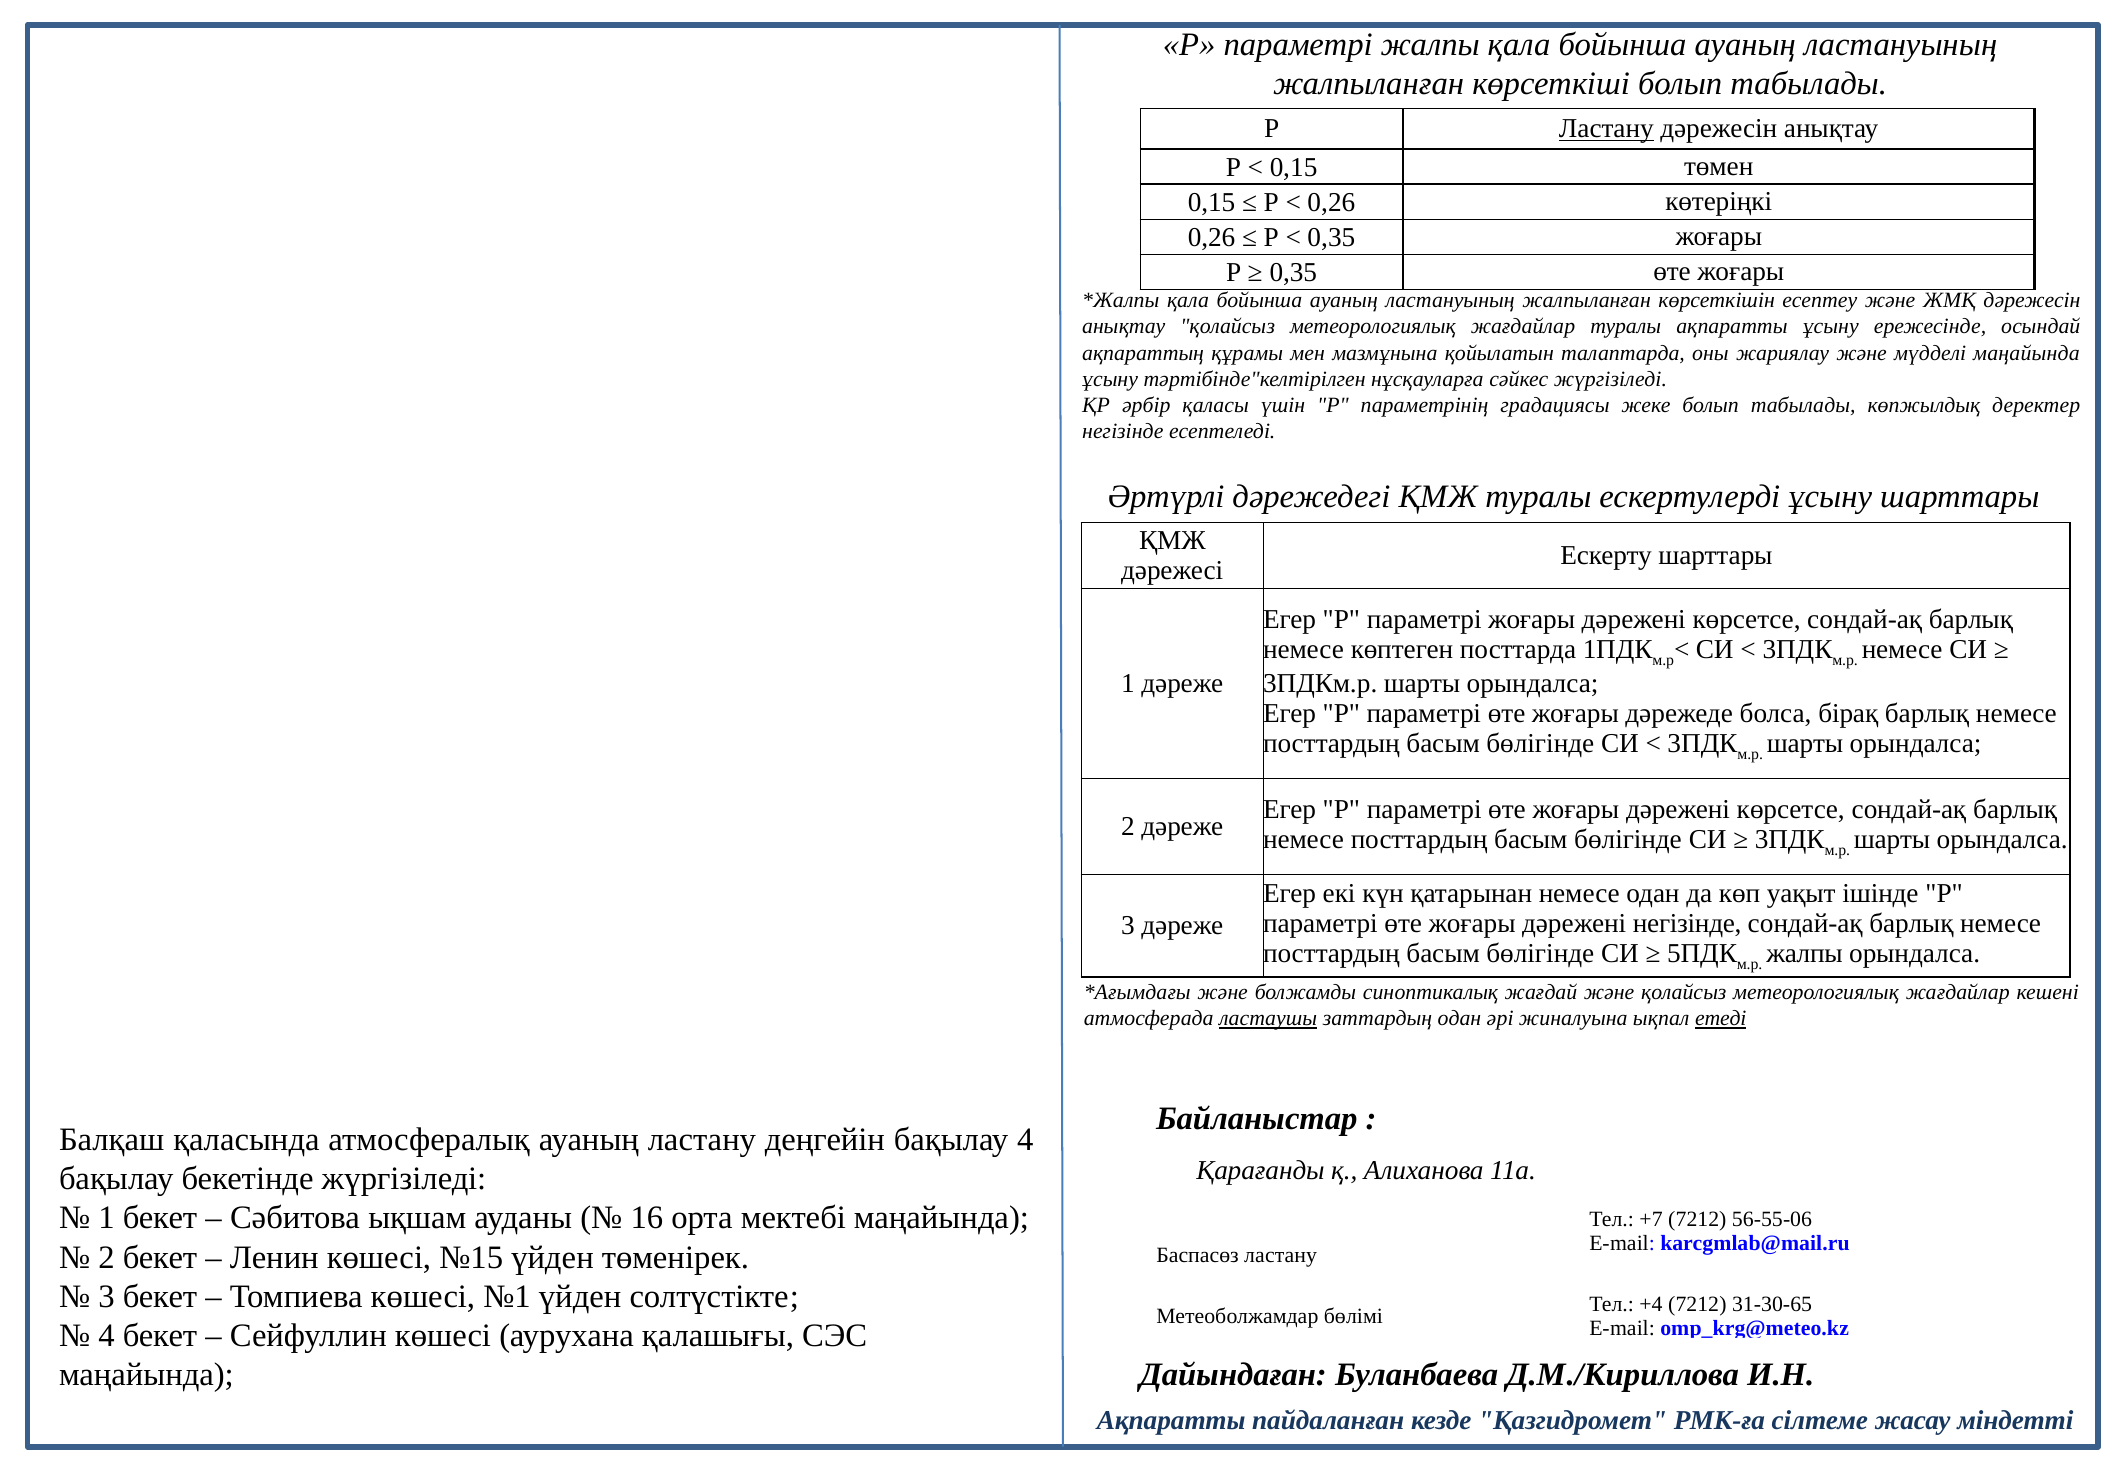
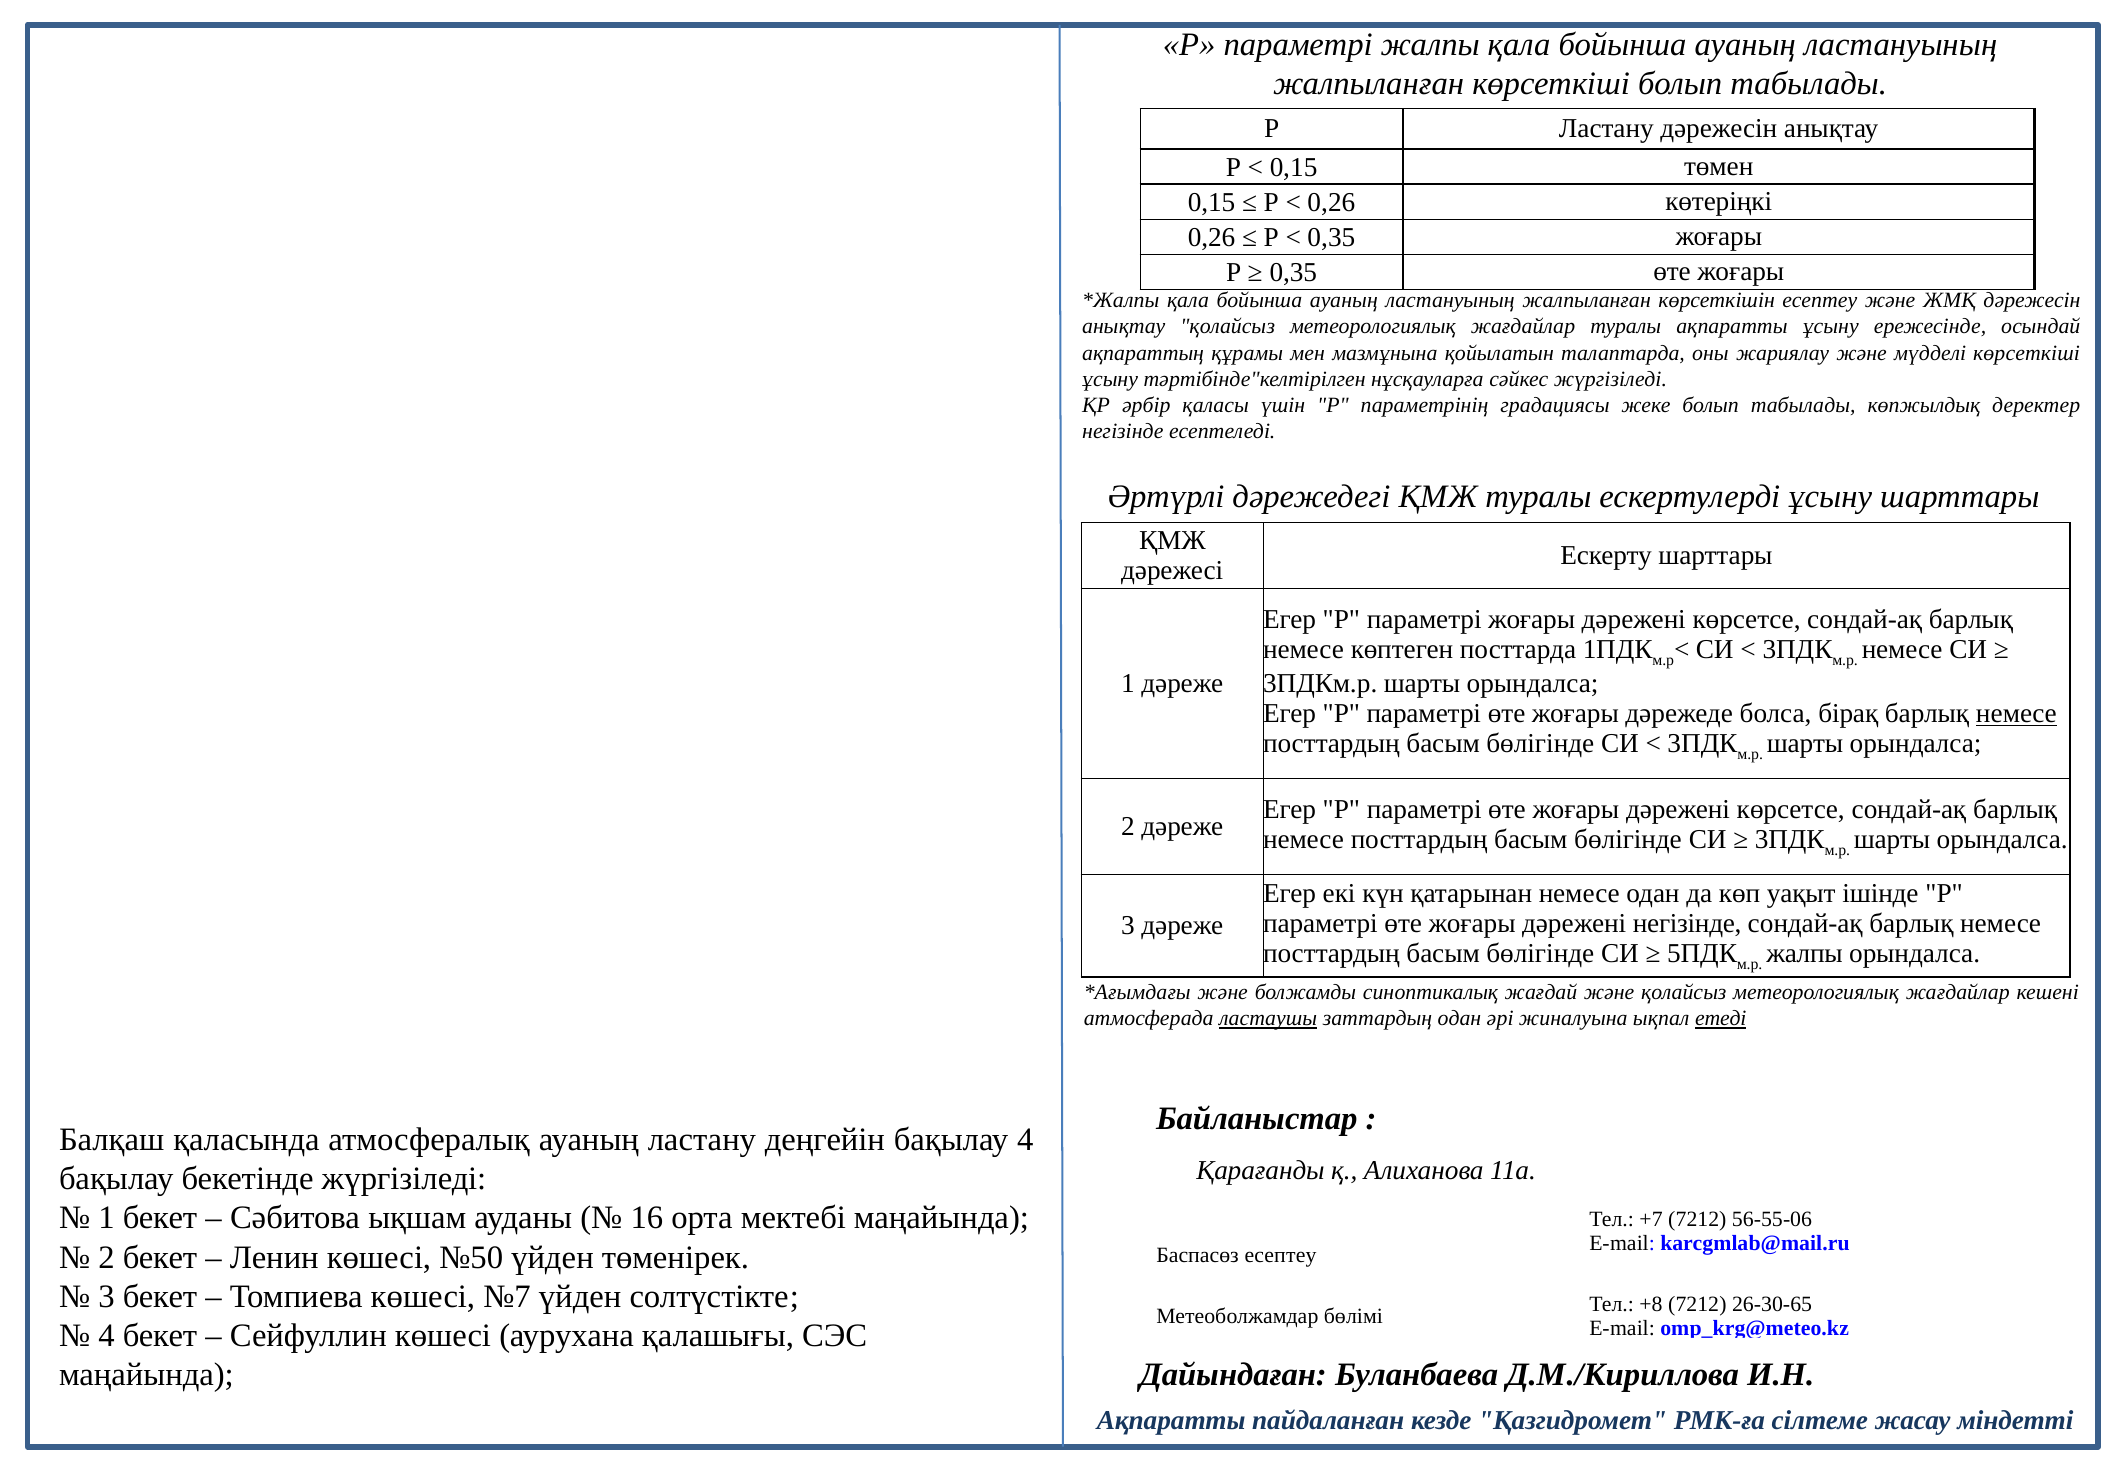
Ластану underline: present -> none (1606, 129)
мүдделі маңайында: маңайында -> көрсеткіші (2027, 353)
немесе underline: none -> present (2016, 714)
№15: №15 -> №50 (471, 1257)
Баспасөз ластану: ластану -> есептеу (1281, 1255)
№1: №1 -> №7 (507, 1297)
+4: +4 -> +8 (1651, 1304)
31-30-65: 31-30-65 -> 26-30-65 (1772, 1304)
